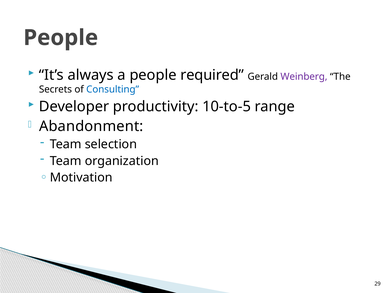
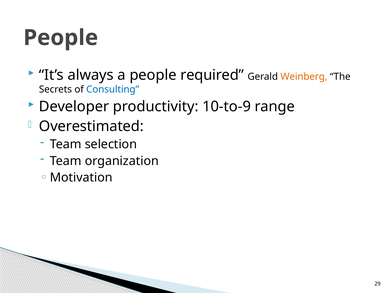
Weinberg colour: purple -> orange (304, 77)
10-to-5: 10-to-5 -> 10-to-9 (227, 106)
Abandonment: Abandonment -> Overestimated (91, 126)
